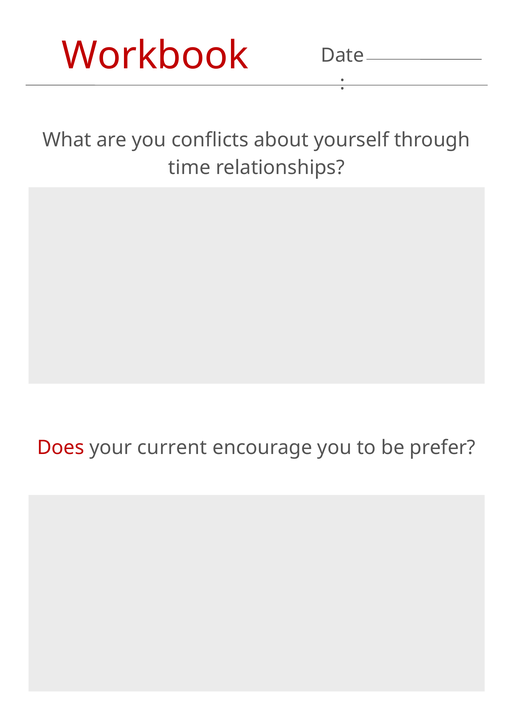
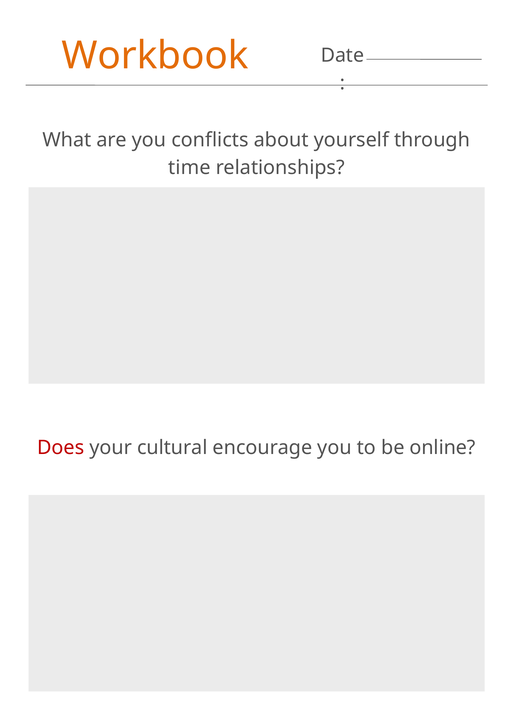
Workbook colour: red -> orange (155, 56)
current: current -> cultural (172, 447)
prefer: prefer -> online (443, 447)
